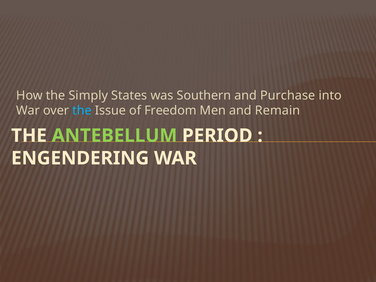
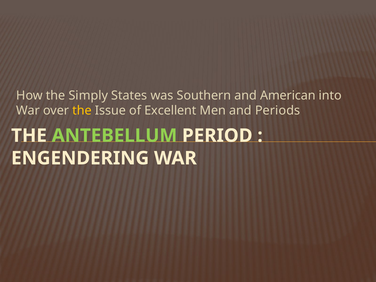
Purchase: Purchase -> American (288, 96)
the colour: light blue -> yellow (82, 111)
Freedom: Freedom -> Excellent (170, 111)
Remain: Remain -> Periods (278, 111)
